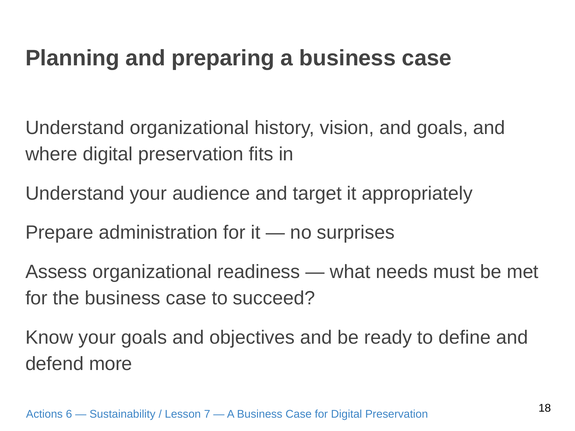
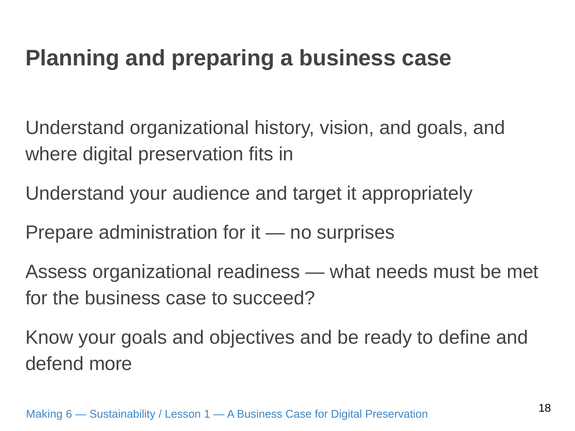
Actions: Actions -> Making (44, 414)
7: 7 -> 1 (207, 414)
